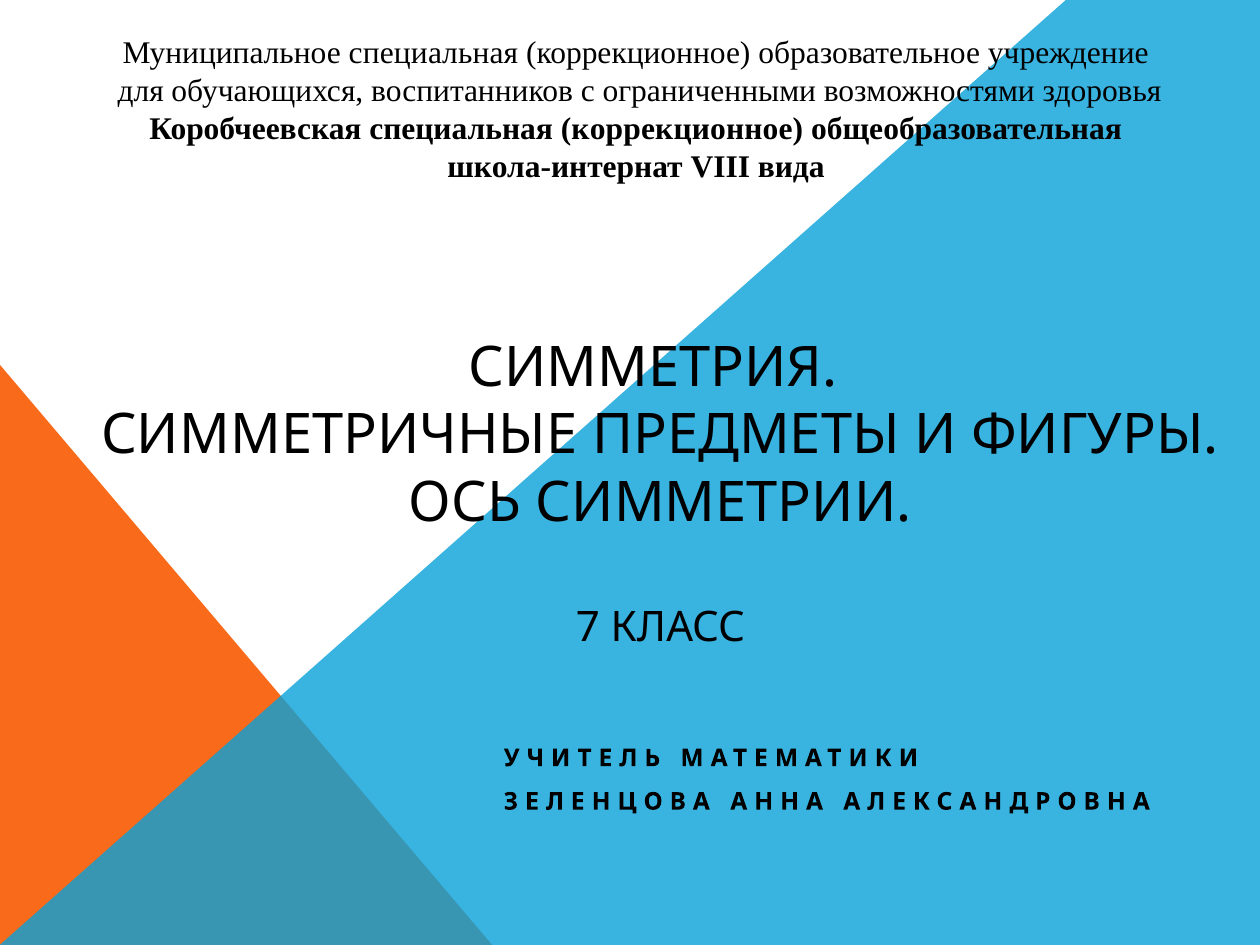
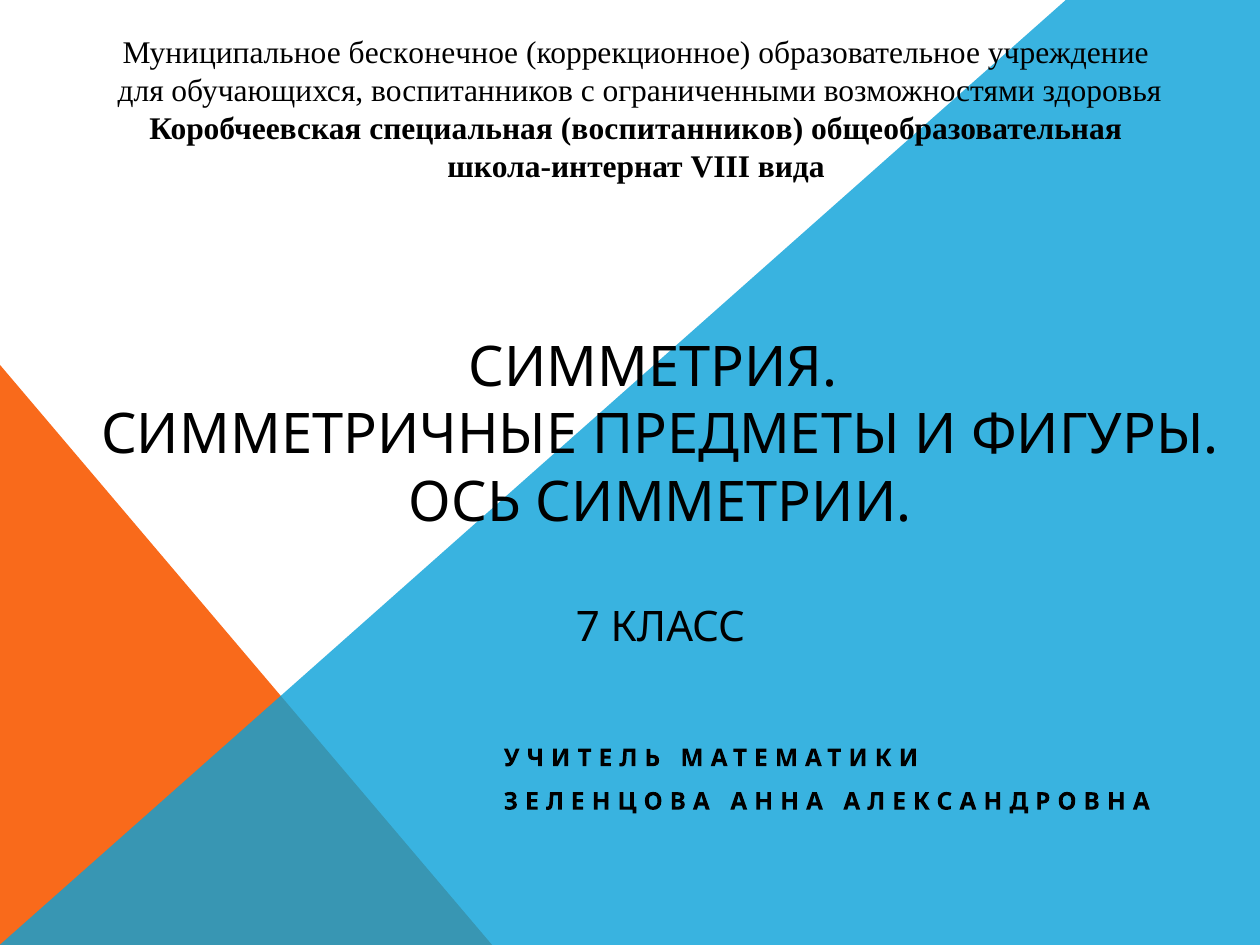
Муниципальное специальная: специальная -> бесконечное (433, 53)
Коробчеевская специальная коррекционное: коррекционное -> воспитанников (682, 129)
